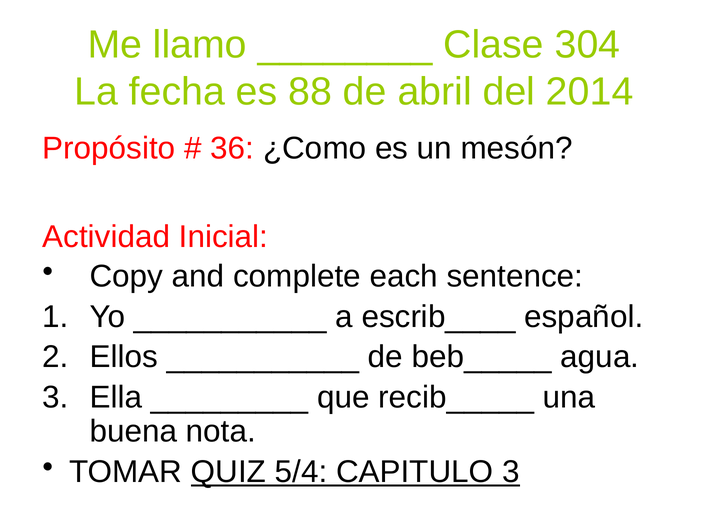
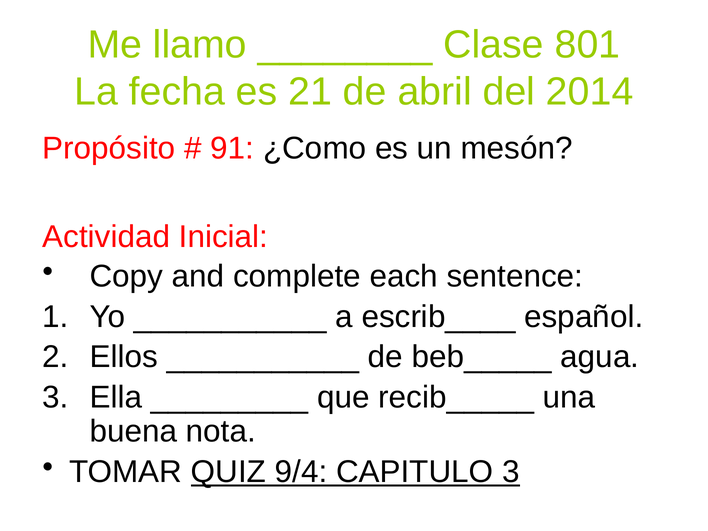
304: 304 -> 801 (587, 45)
88: 88 -> 21 (310, 92)
36: 36 -> 91 (232, 149)
5/4: 5/4 -> 9/4 (301, 472)
